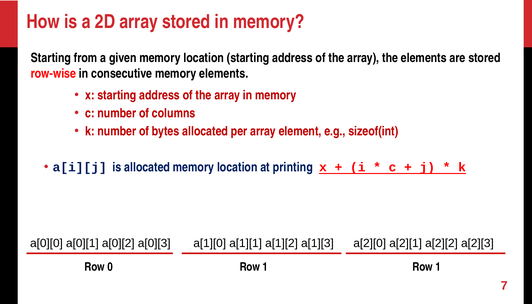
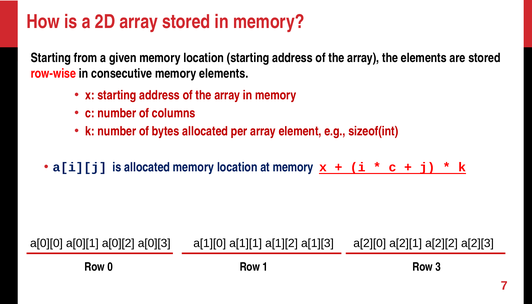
at printing: printing -> memory (293, 167)
1 Row 1: 1 -> 3 (438, 267)
